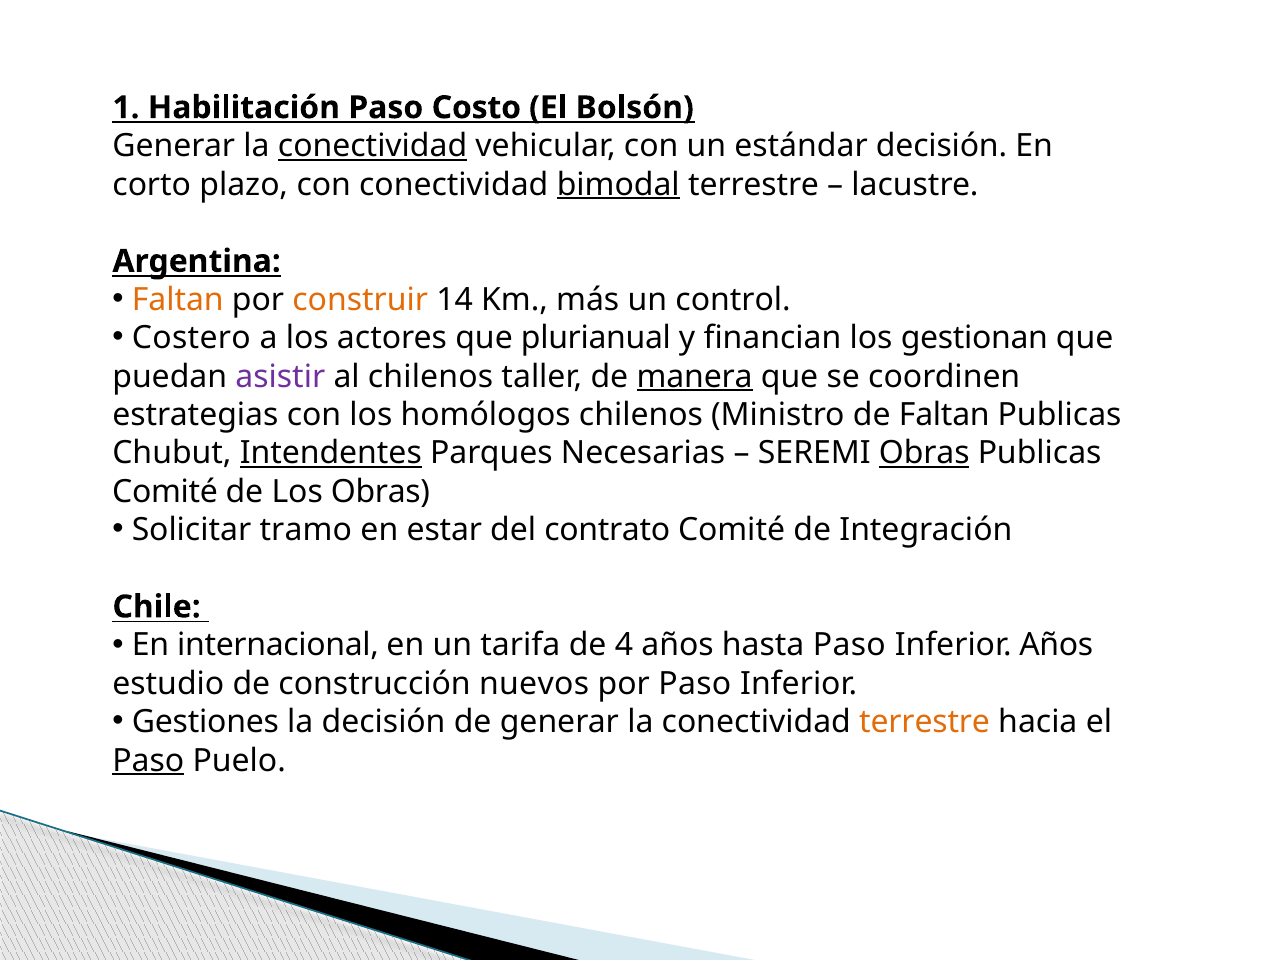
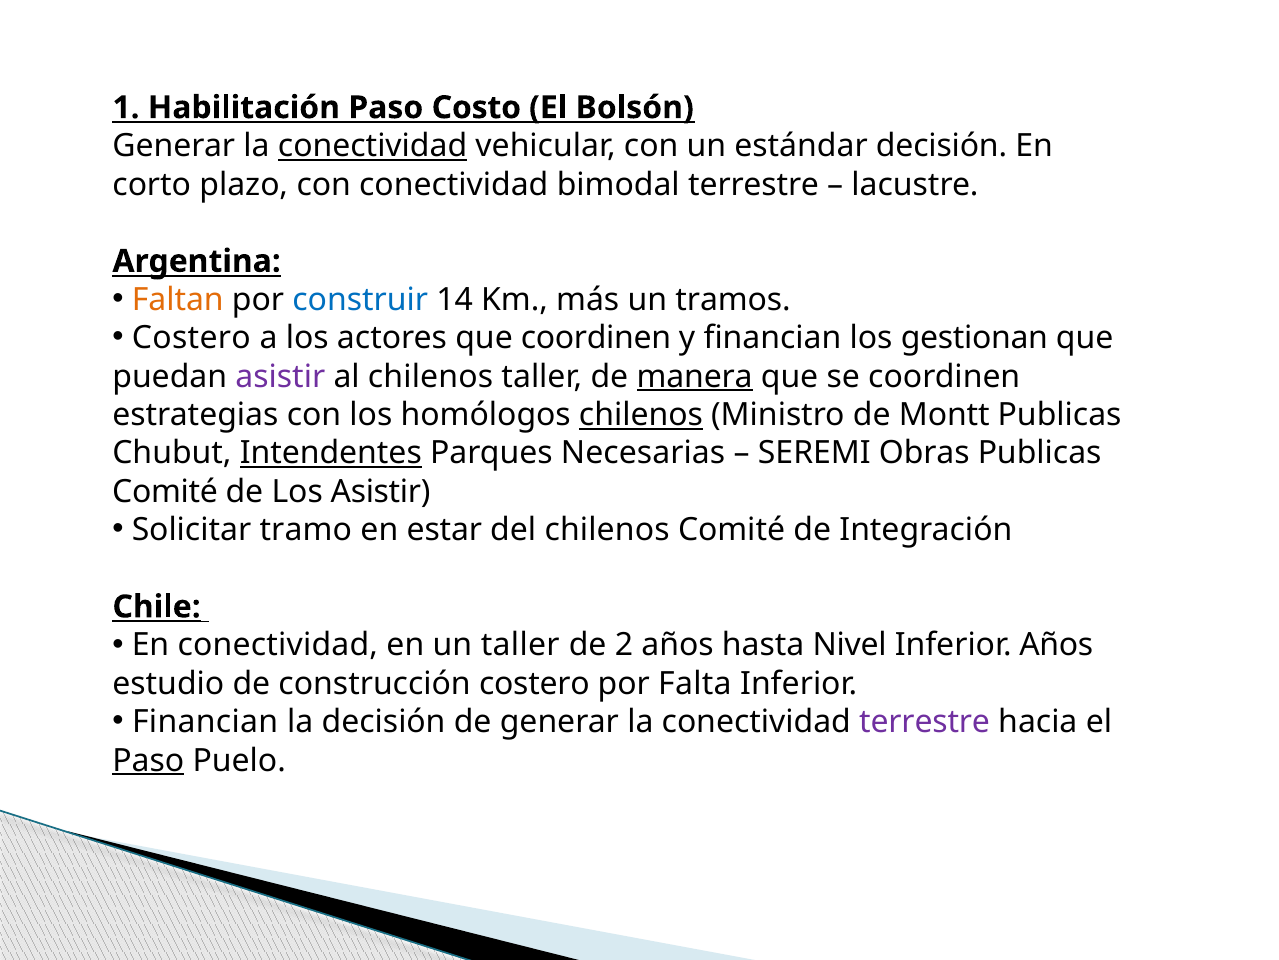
bimodal underline: present -> none (618, 184)
construir colour: orange -> blue (360, 299)
control: control -> tramos (733, 299)
que plurianual: plurianual -> coordinen (596, 338)
chilenos underline: none -> present (641, 415)
de Faltan: Faltan -> Montt (944, 415)
Obras underline: present -> none (924, 453)
Los Obras: Obras -> Asistir (381, 491)
del contrato: contrato -> chilenos (607, 530)
Chile underline: none -> present (157, 606)
En internacional: internacional -> conectividad (278, 645)
un tarifa: tarifa -> taller (520, 645)
4: 4 -> 2 (624, 645)
hasta Paso: Paso -> Nivel (850, 645)
construcción nuevos: nuevos -> costero (534, 683)
por Paso: Paso -> Falta (695, 683)
Gestiones: Gestiones -> Financian (205, 721)
terrestre colour: orange -> purple (925, 721)
